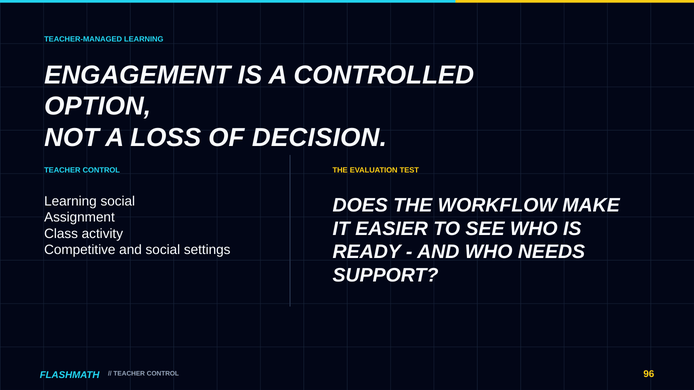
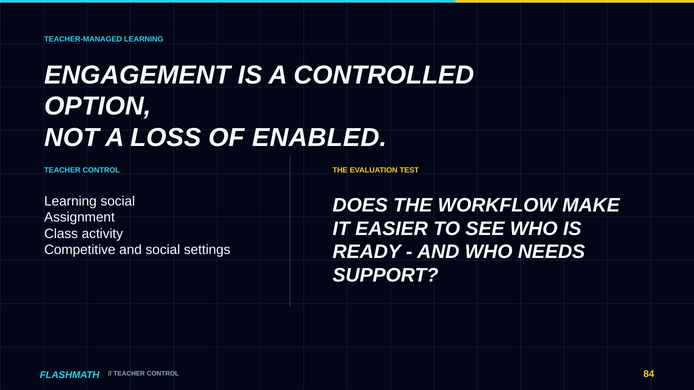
DECISION: DECISION -> ENABLED (319, 138)
96: 96 -> 84 (649, 375)
